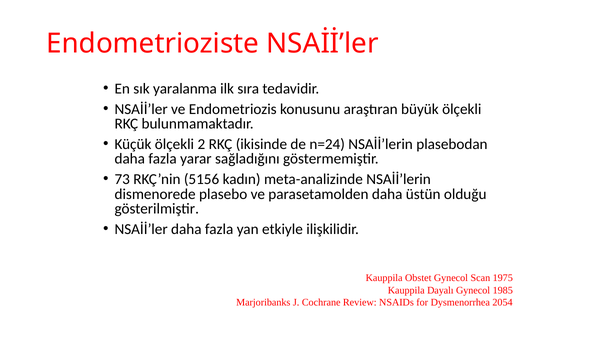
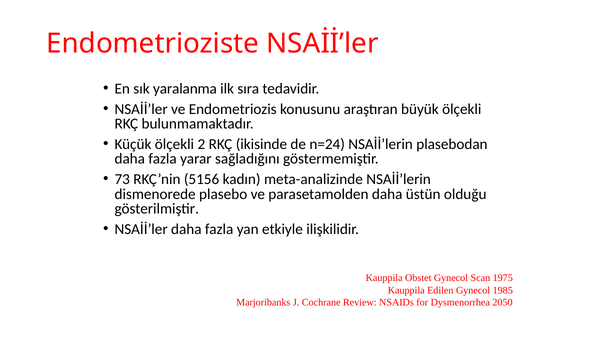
Dayalı: Dayalı -> Edilen (440, 291)
2054: 2054 -> 2050 (503, 303)
